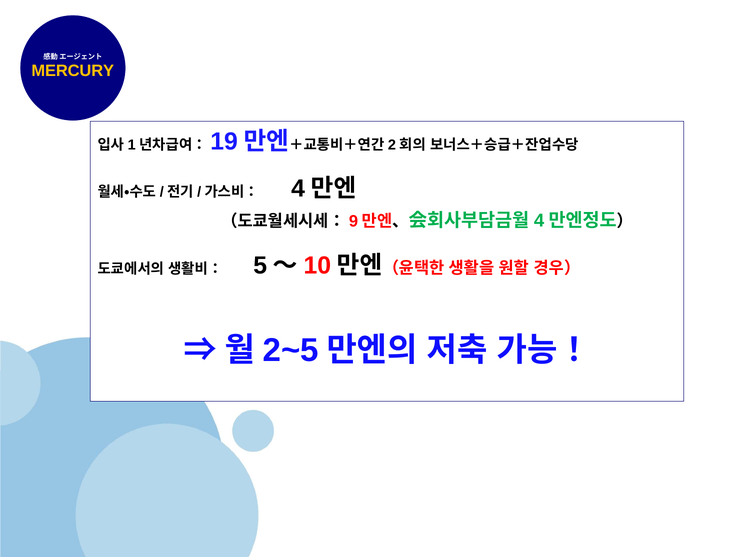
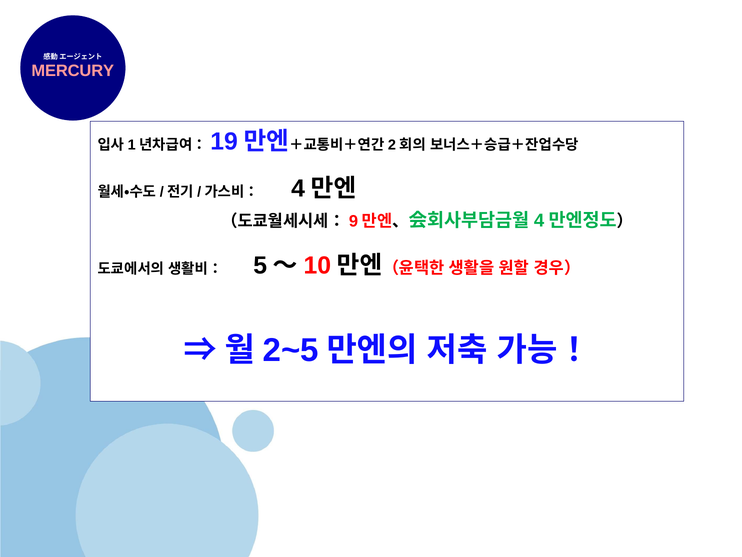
MERCURY colour: yellow -> pink (73, 71)
